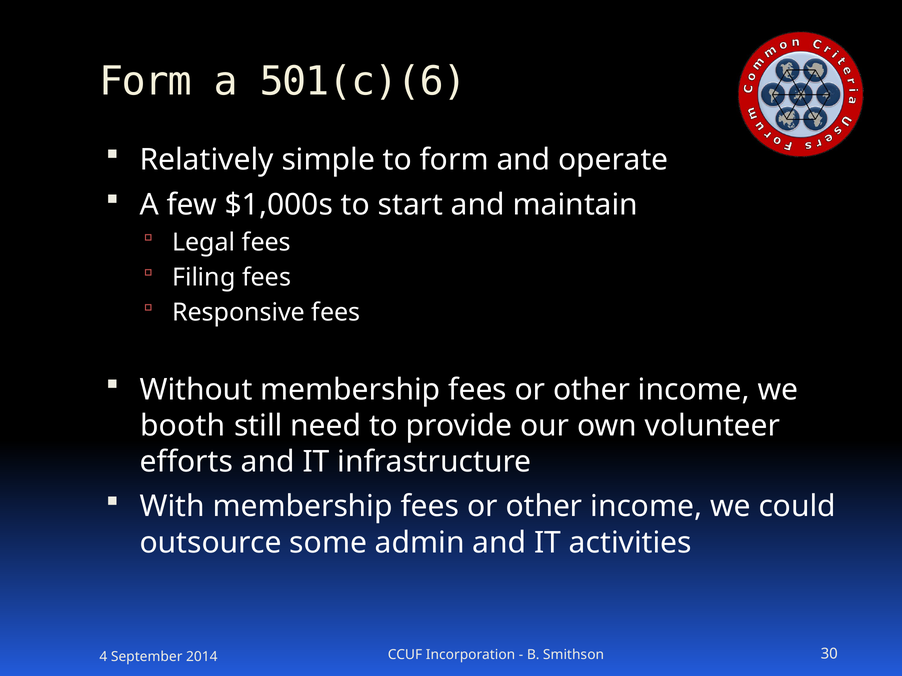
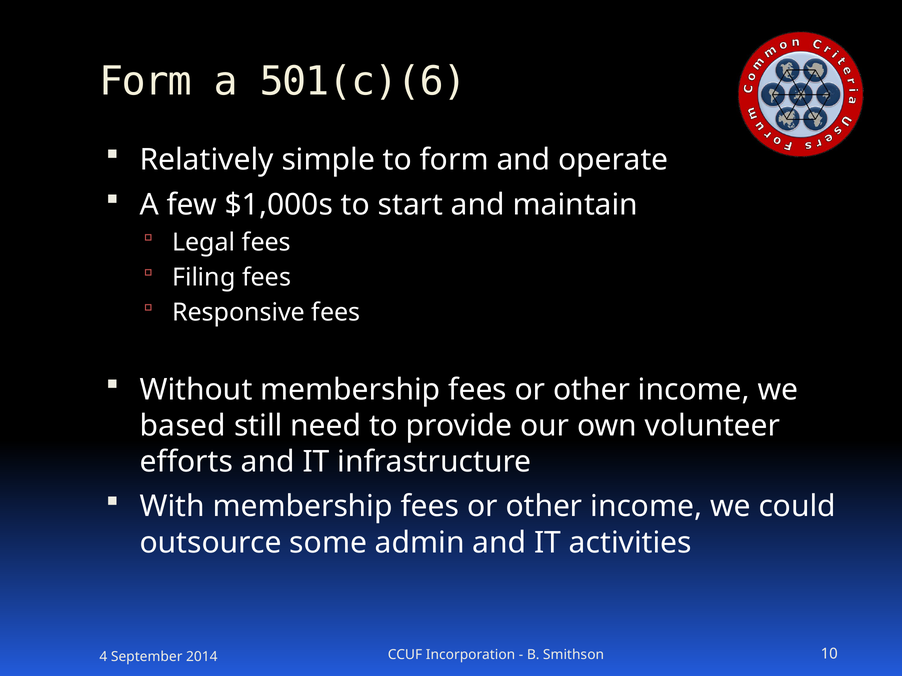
booth: booth -> based (183, 426)
30: 30 -> 10 (829, 654)
